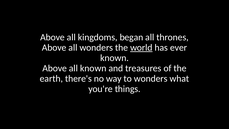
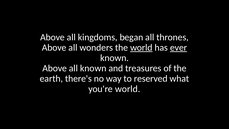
ever underline: none -> present (179, 48)
to wonders: wonders -> reserved (151, 78)
you're things: things -> world (128, 89)
